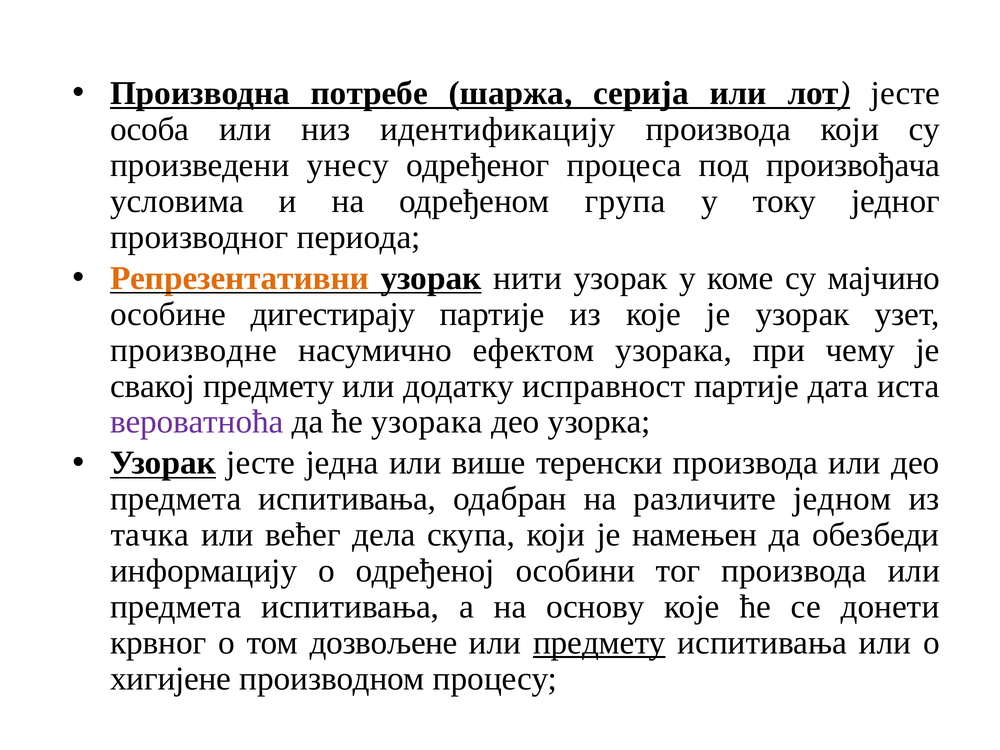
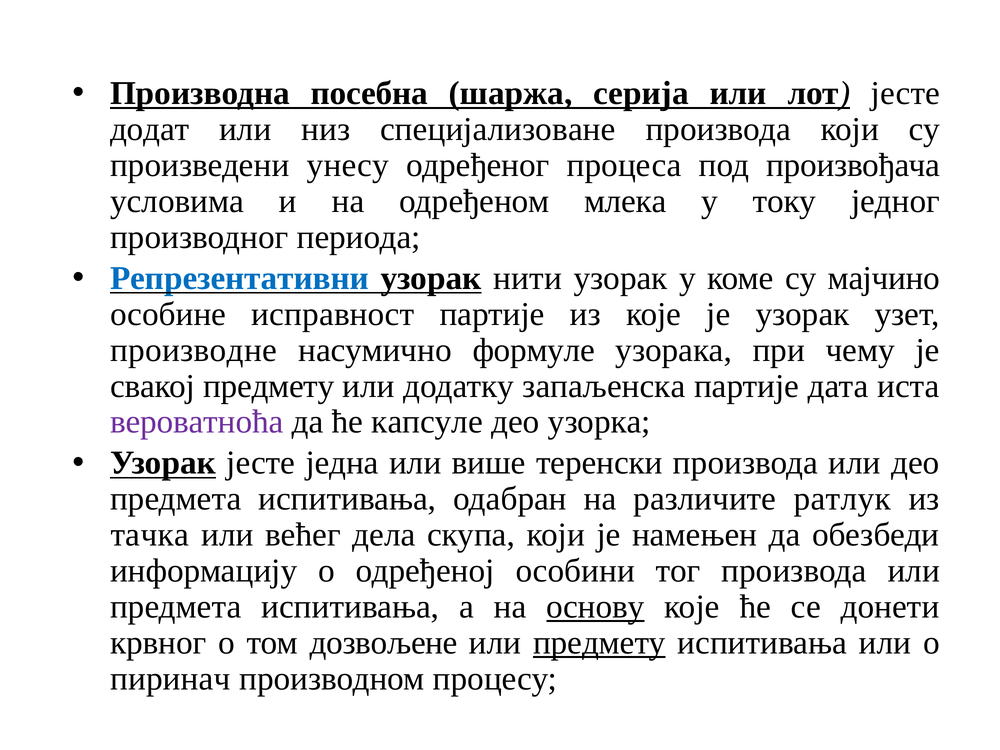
потребе: потребе -> посебна (369, 93)
особа: особа -> додат (150, 129)
идентификацију: идентификацију -> специјализоване (498, 129)
група: група -> млека (625, 201)
Репрезентативни colour: orange -> blue (240, 278)
дигестирају: дигестирају -> исправност (333, 314)
ефектом: ефектом -> формуле (534, 350)
исправност: исправност -> запаљенска (604, 386)
ће узорака: узорака -> капсуле (427, 422)
једном: једном -> ратлук (842, 499)
основу underline: none -> present (596, 607)
хигијене: хигијене -> пиринач (170, 679)
